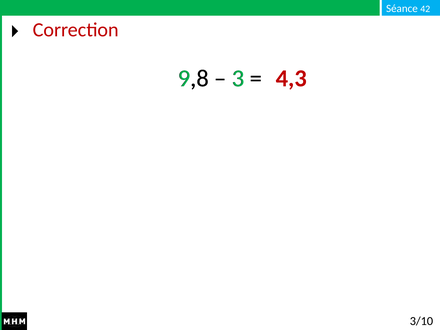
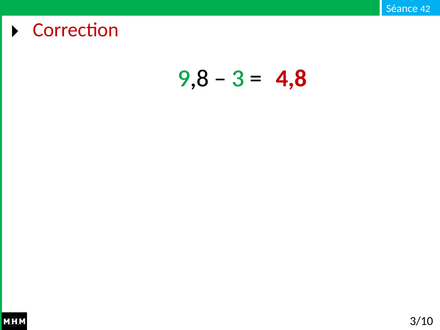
4,3: 4,3 -> 4,8 (291, 79)
